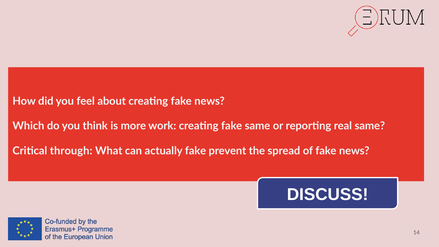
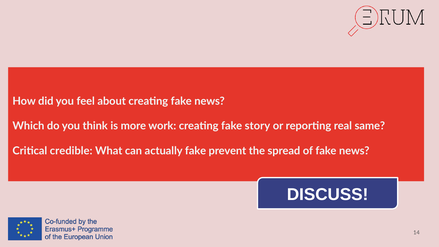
fake same: same -> story (257, 126)
through: through -> credible (71, 151)
